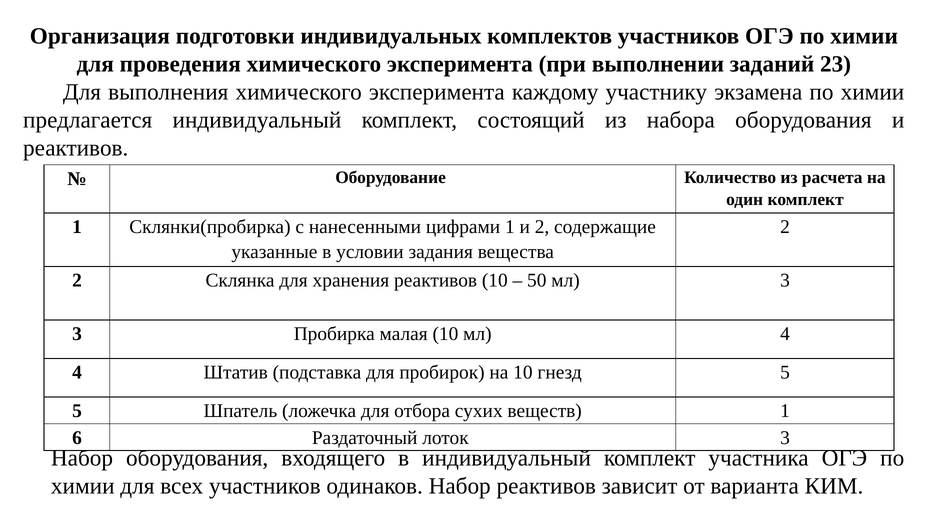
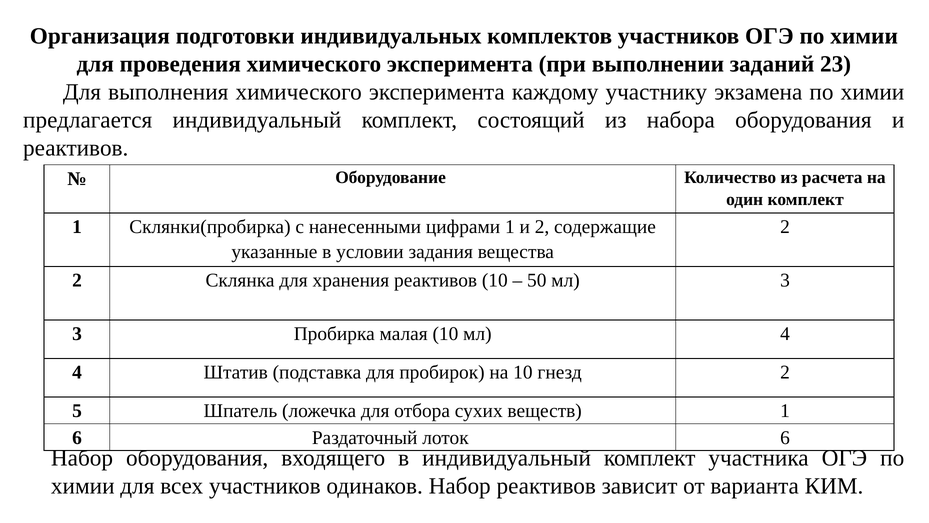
гнезд 5: 5 -> 2 (785, 372)
лоток 3: 3 -> 6 (785, 437)
